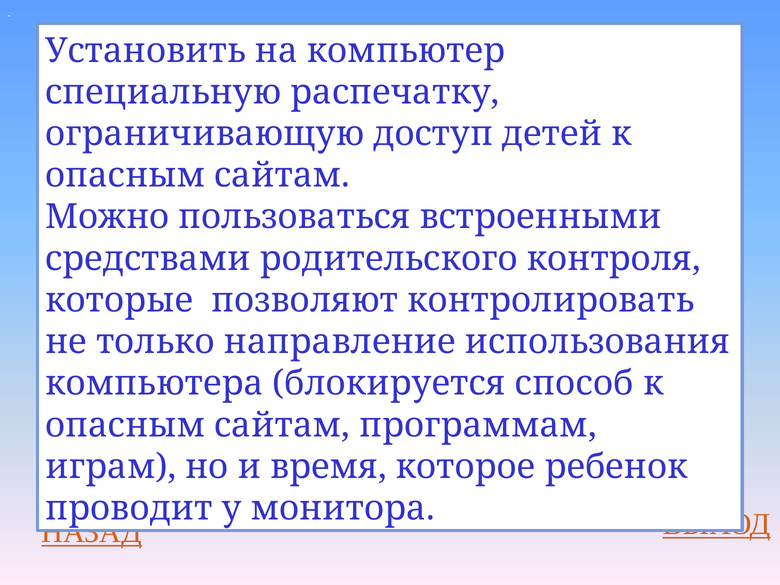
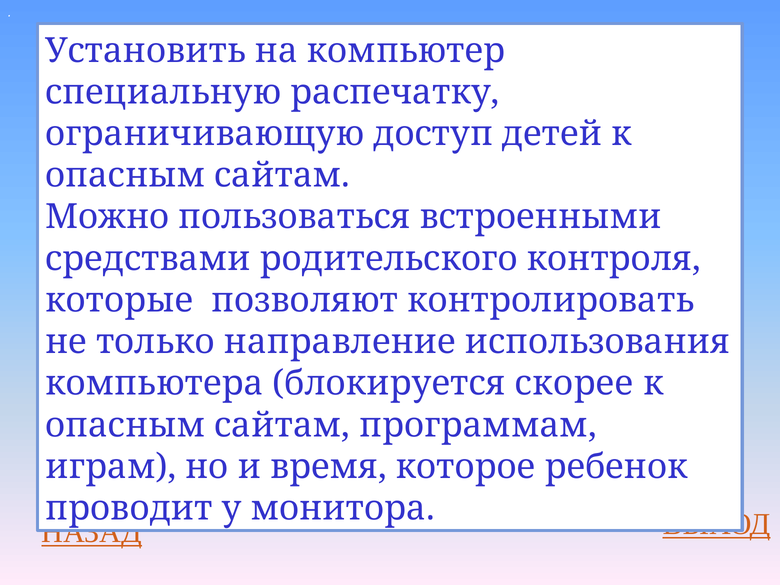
способ: способ -> скорее (574, 383)
